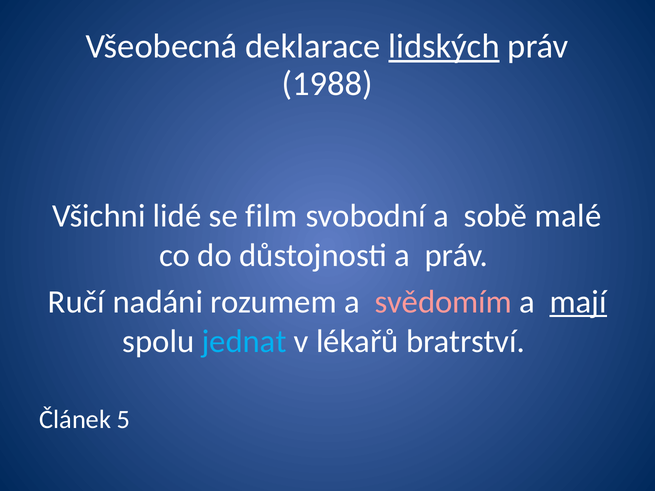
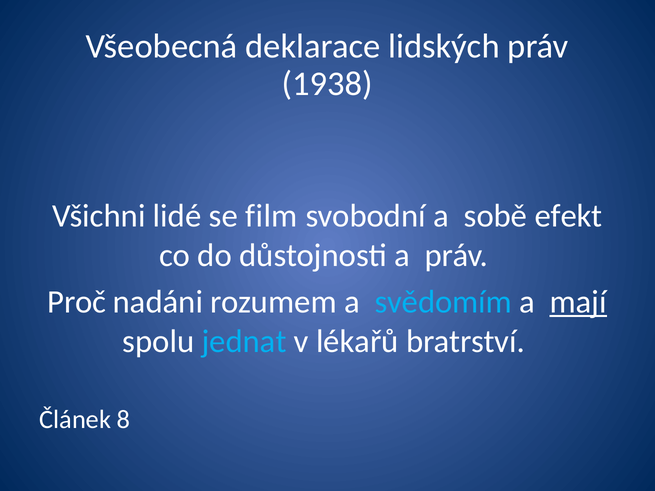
lidských underline: present -> none (444, 46)
1988: 1988 -> 1938 (327, 84)
malé: malé -> efekt (568, 216)
Ručí: Ručí -> Proč (77, 302)
svědomím colour: pink -> light blue (443, 302)
5: 5 -> 8 (124, 420)
